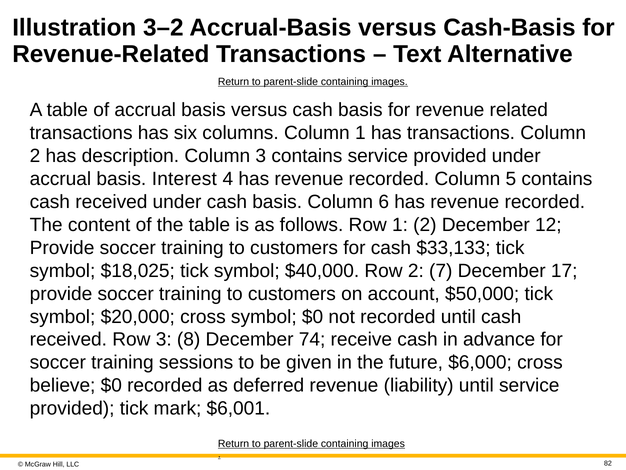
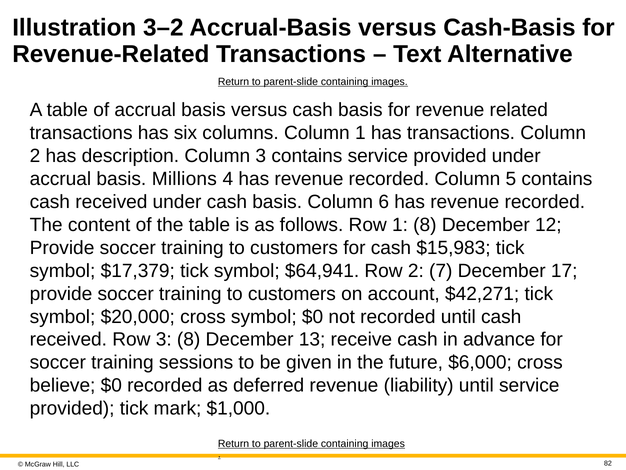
Interest: Interest -> Millions (184, 179)
1 2: 2 -> 8 (425, 225)
$33,133: $33,133 -> $15,983 (453, 248)
$18,025: $18,025 -> $17,379 (138, 270)
$40,000: $40,000 -> $64,941 (322, 270)
$50,000: $50,000 -> $42,271 (482, 293)
74: 74 -> 13 (312, 339)
$6,001: $6,001 -> $1,000 (238, 408)
